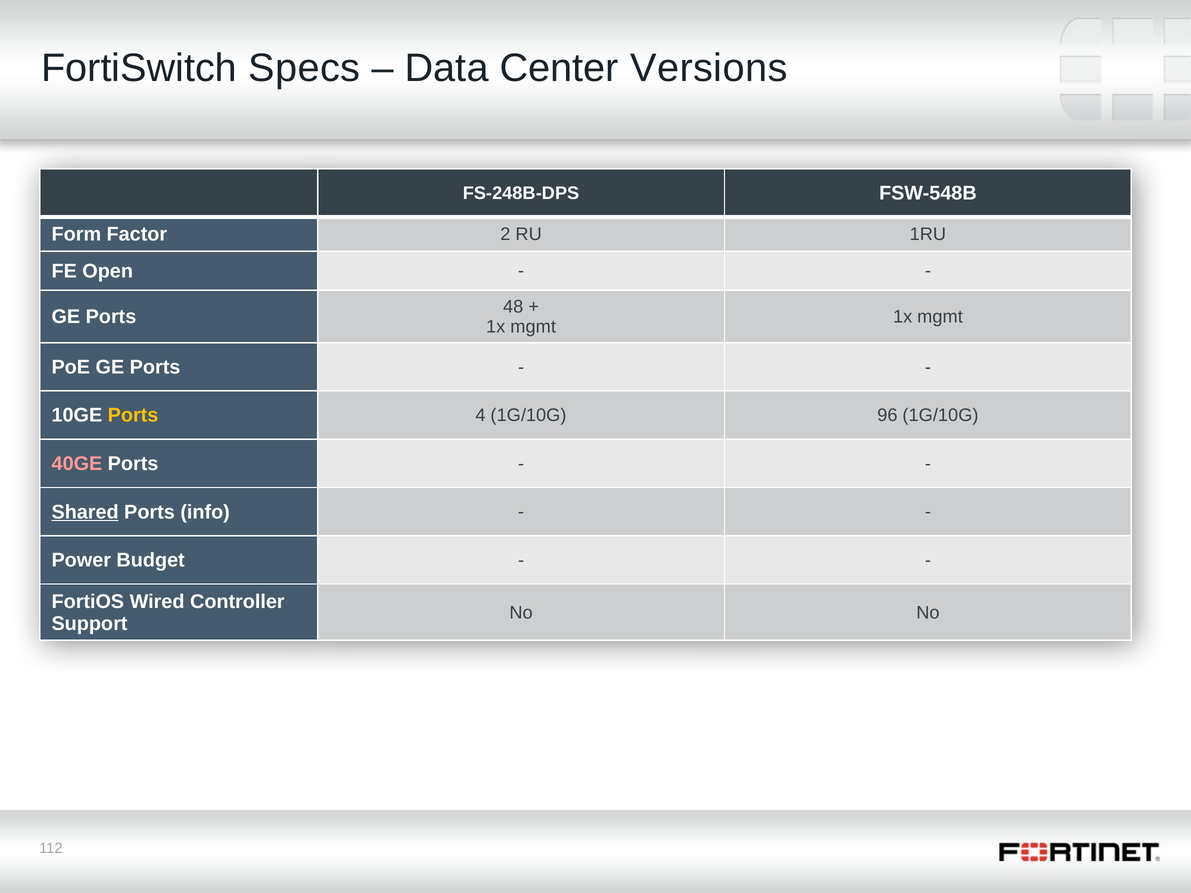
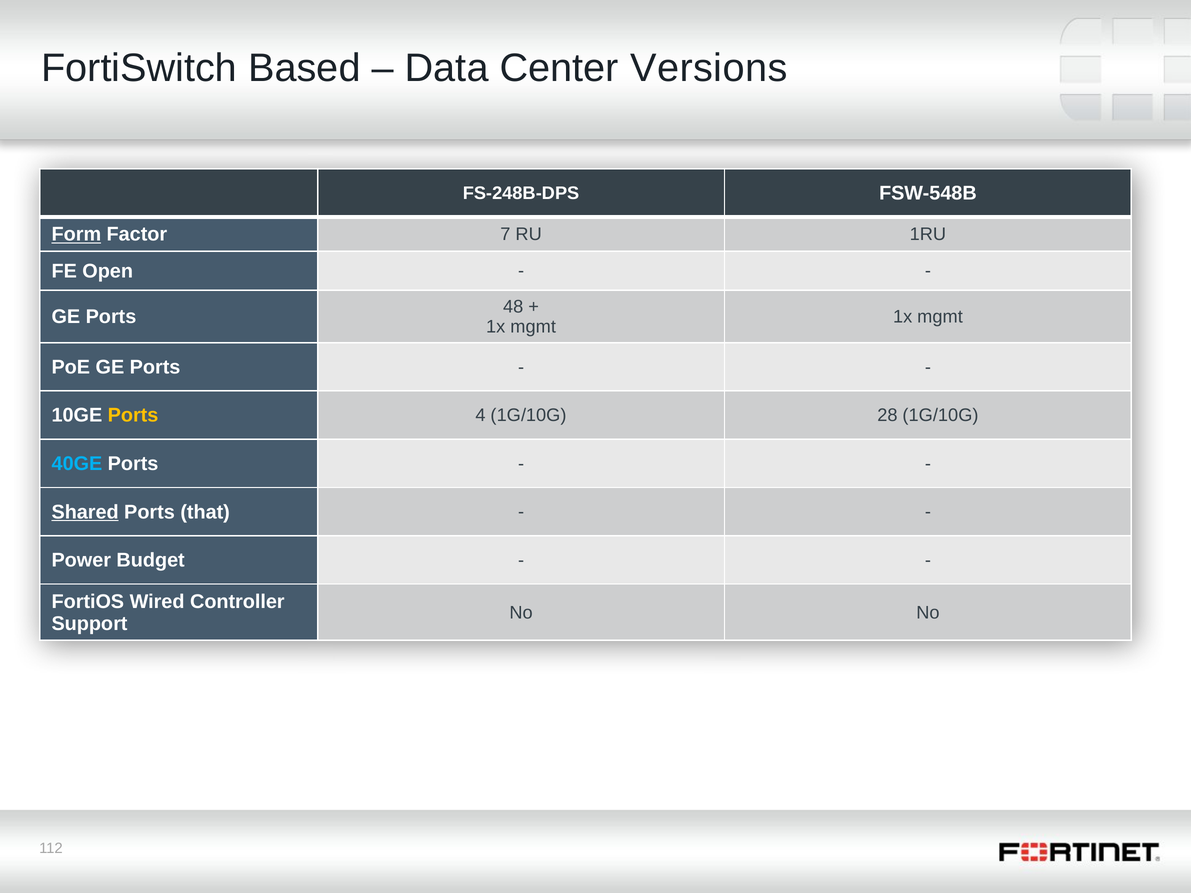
Specs: Specs -> Based (304, 68)
Form underline: none -> present (76, 234)
2: 2 -> 7 (505, 234)
96: 96 -> 28 (887, 415)
40GE colour: pink -> light blue (77, 464)
info: info -> that (205, 512)
